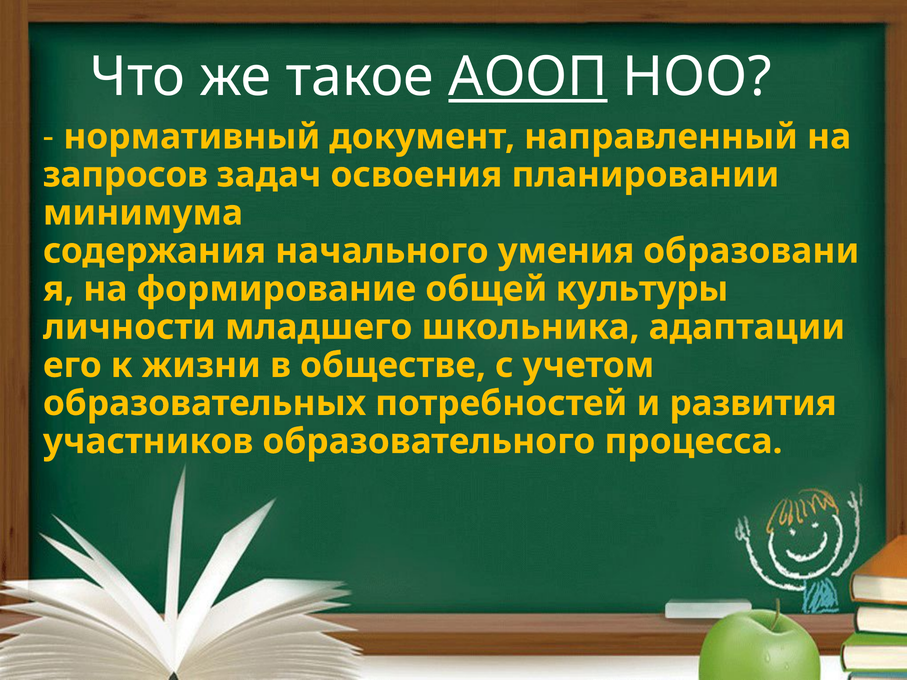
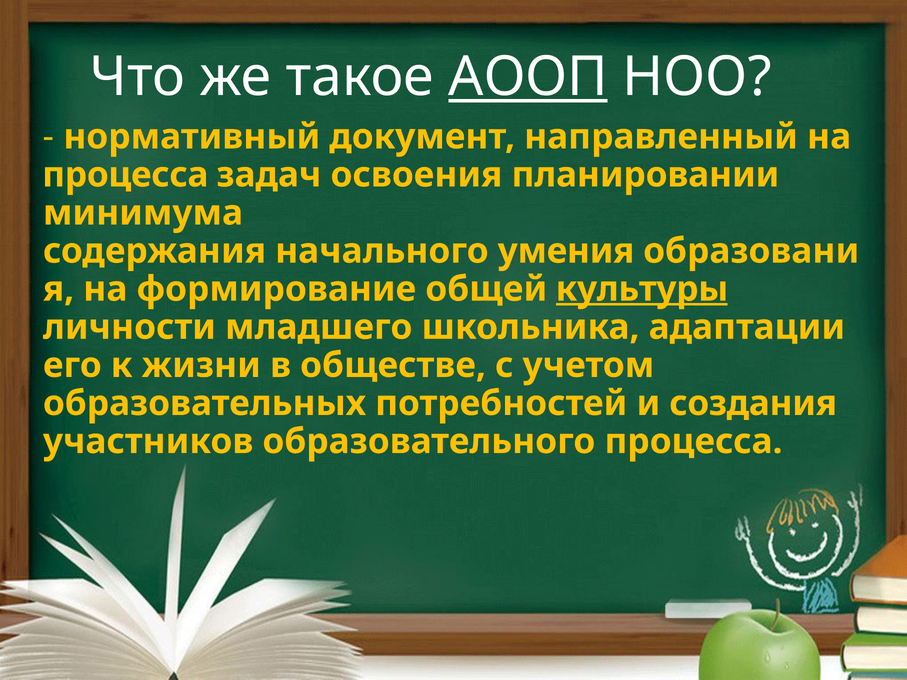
запросов: запросов -> процесса (125, 175)
культуры underline: none -> present (642, 289)
развития: развития -> создания (753, 404)
